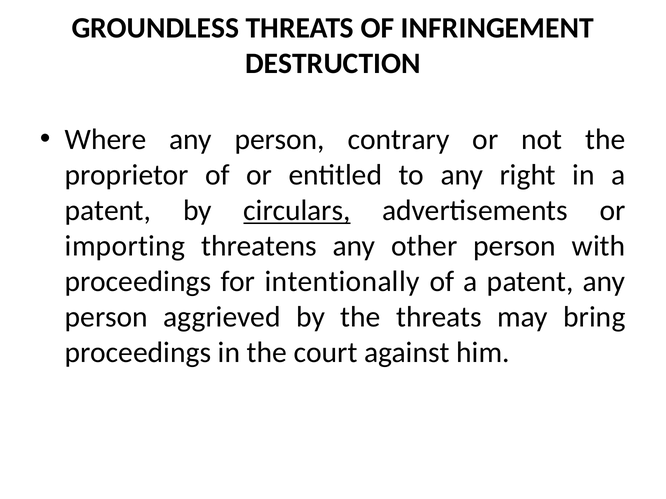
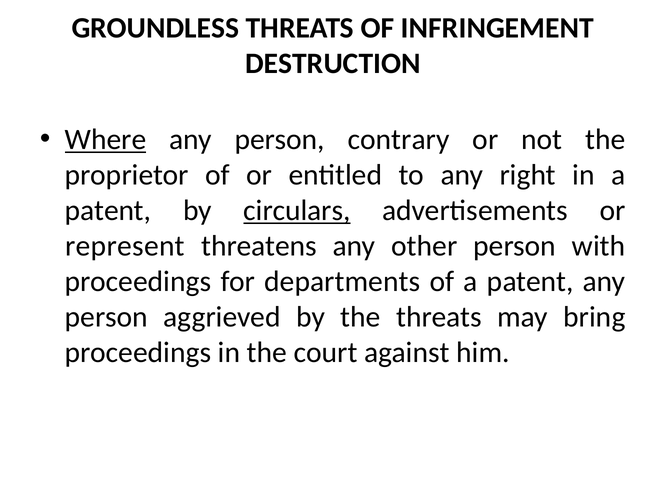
Where underline: none -> present (106, 140)
importing: importing -> represent (125, 246)
intentionally: intentionally -> departments (342, 282)
